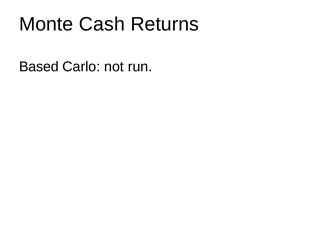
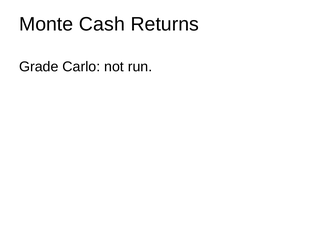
Based: Based -> Grade (39, 67)
